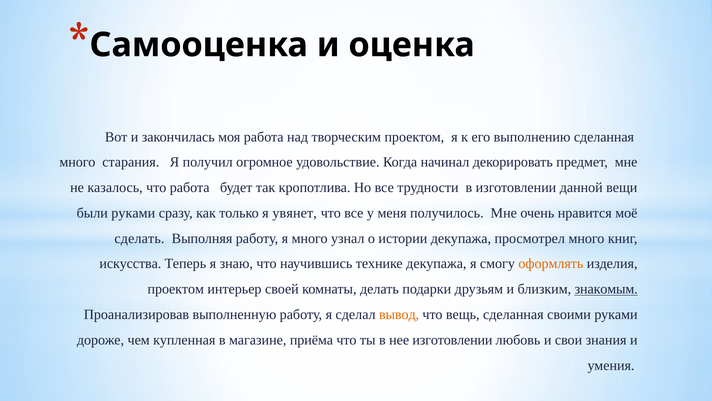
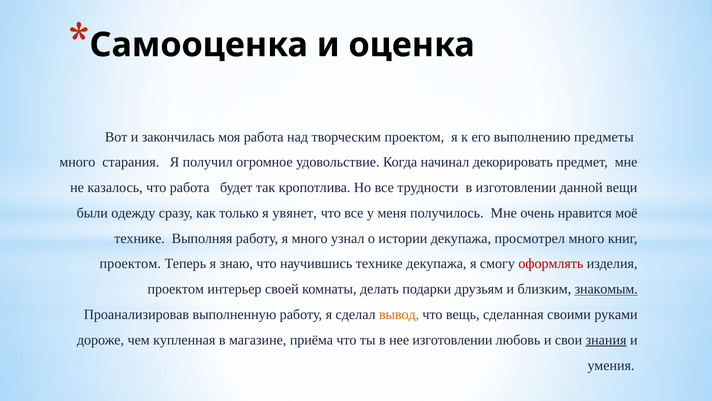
выполнению сделанная: сделанная -> предметы (604, 137)
были руками: руками -> одежду (133, 213)
сделать: сделать -> технике (140, 238)
искусства: искусства -> проектом (130, 263)
оформлять colour: orange -> red (551, 263)
знания underline: none -> present (606, 340)
